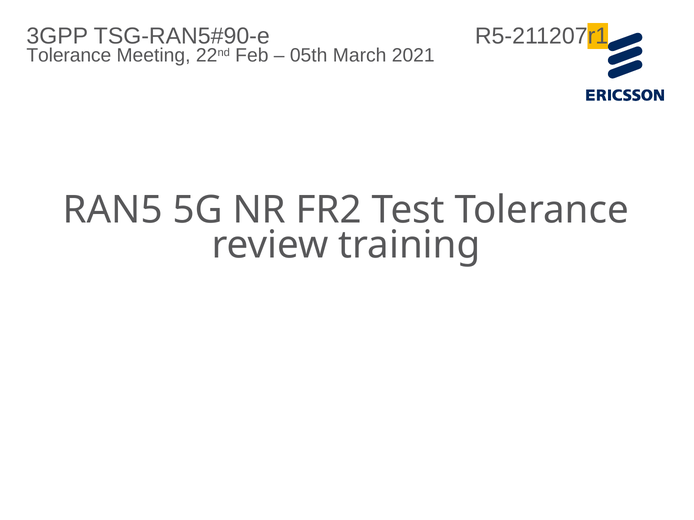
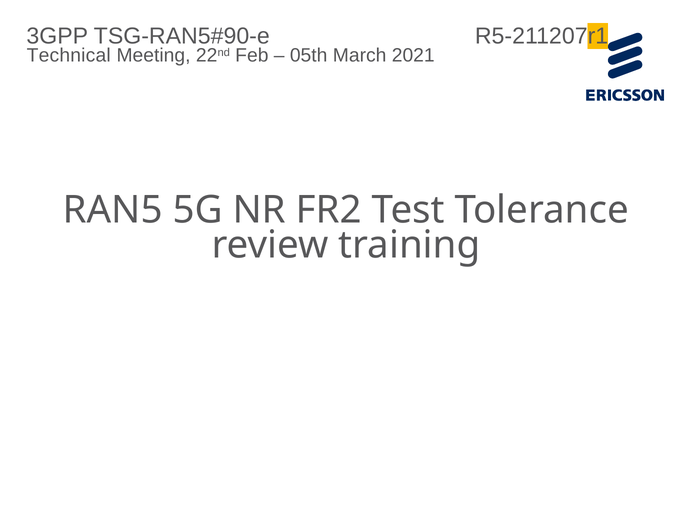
Tolerance: Tolerance -> Technical (69, 56)
